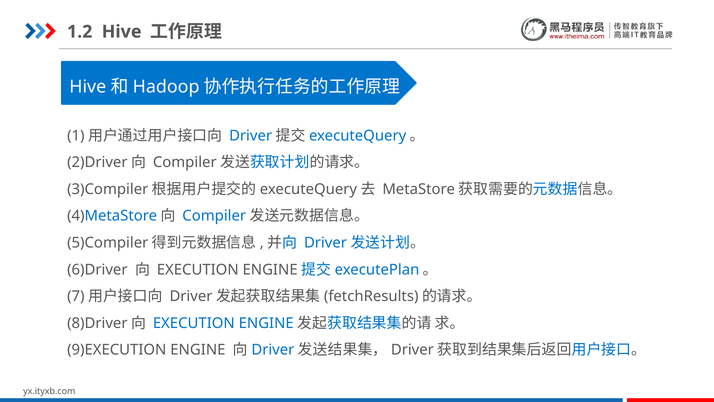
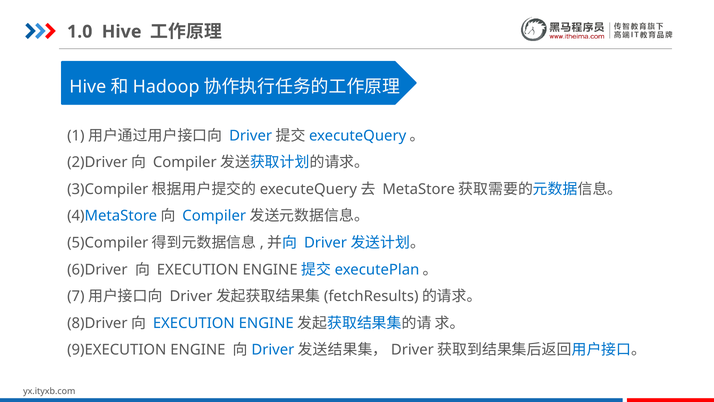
1.2: 1.2 -> 1.0 (80, 32)
